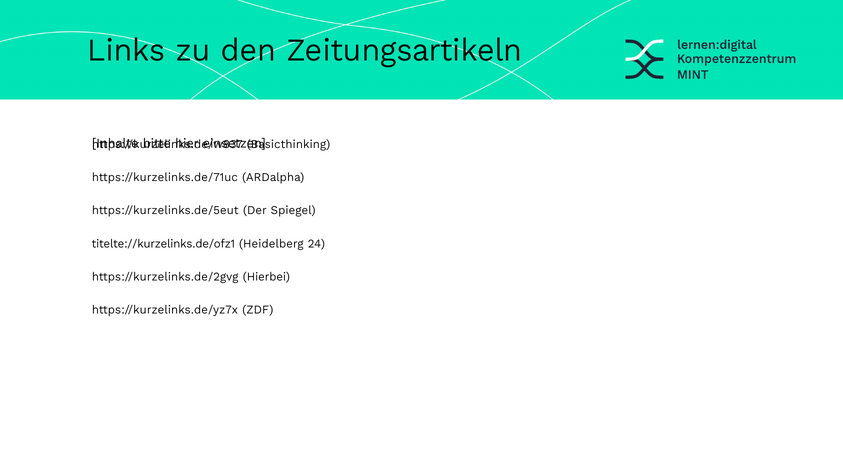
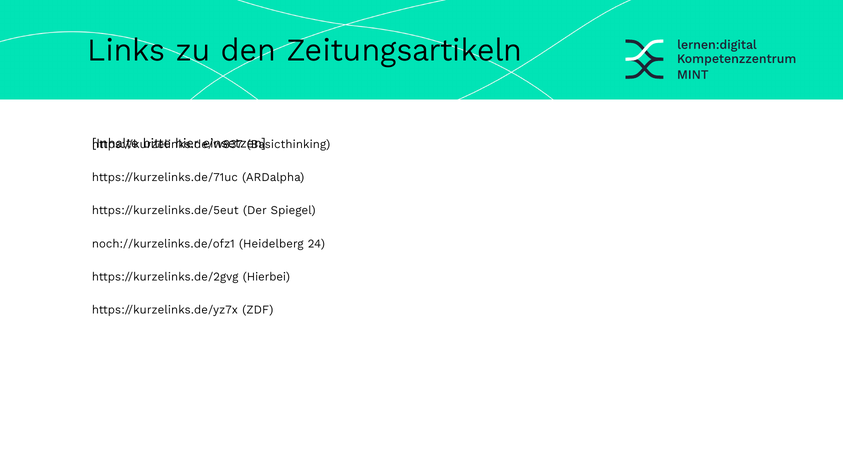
titelte://kurzelinks.de/ofz1: titelte://kurzelinks.de/ofz1 -> noch://kurzelinks.de/ofz1 (163, 244)
